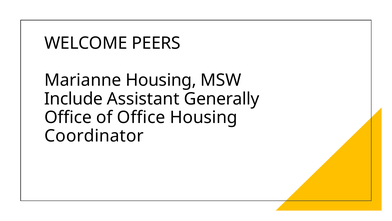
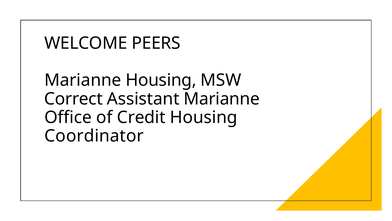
Include: Include -> Correct (73, 99)
Assistant Generally: Generally -> Marianne (222, 99)
of Office: Office -> Credit (141, 117)
